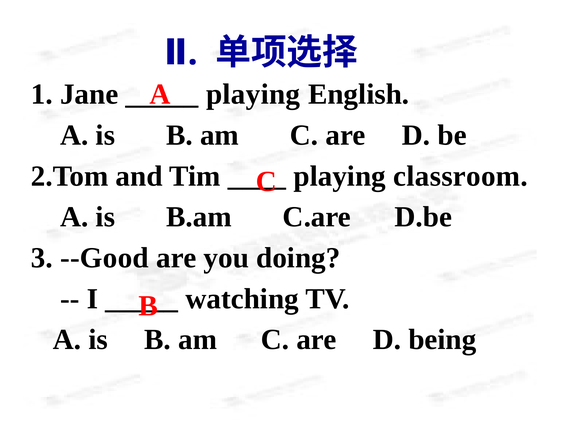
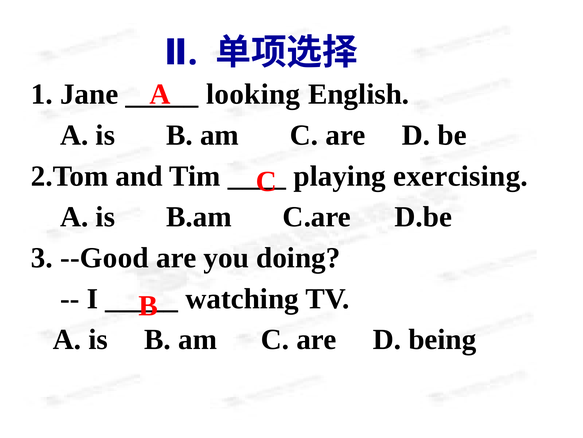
playing: playing -> looking (253, 94)
classroom: classroom -> exercising (461, 176)
